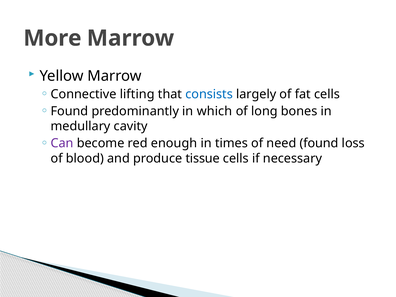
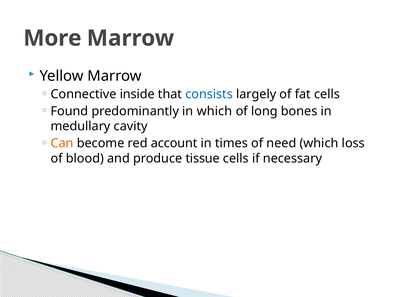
lifting: lifting -> inside (137, 94)
Can colour: purple -> orange (62, 143)
enough: enough -> account (174, 143)
need found: found -> which (319, 143)
